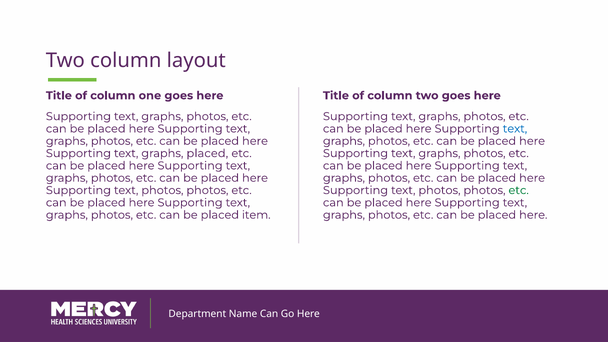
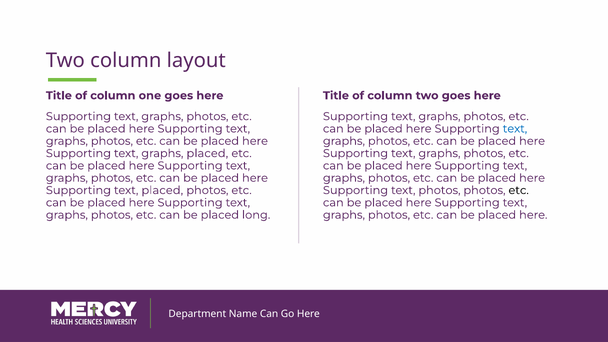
photos: photos -> placed (162, 190)
etc colour: green -> black (519, 190)
item: item -> long (256, 215)
